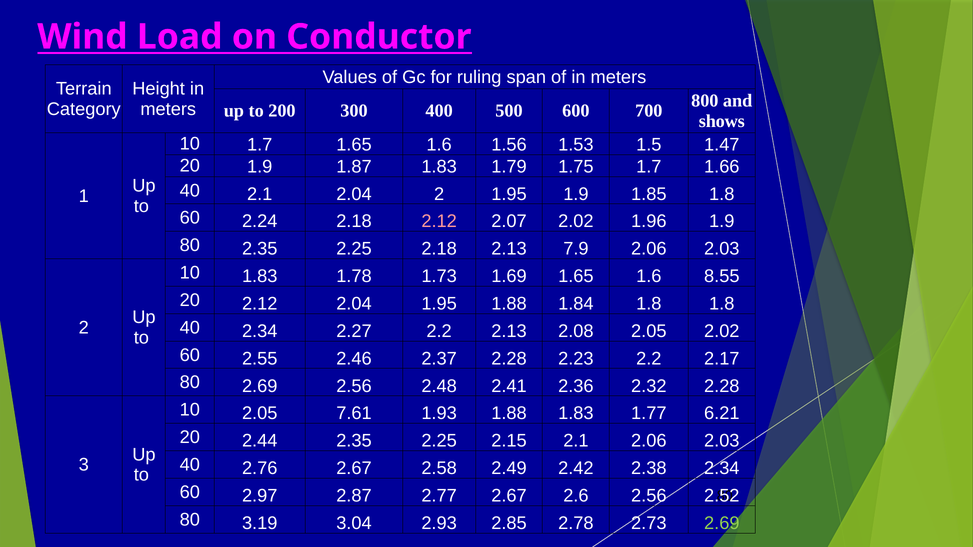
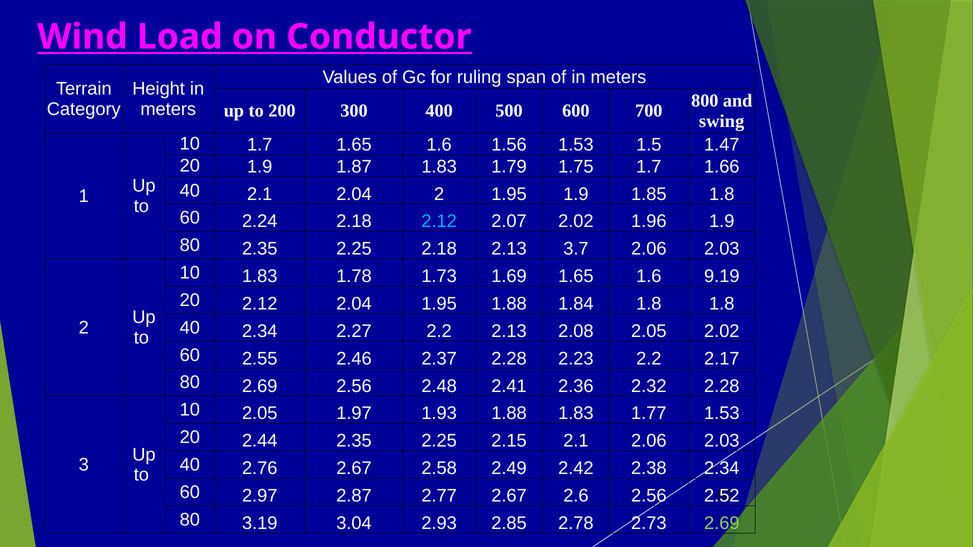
shows: shows -> swing (722, 121)
2.12 colour: pink -> light blue (439, 222)
7.9: 7.9 -> 3.7 (576, 249)
8.55: 8.55 -> 9.19 (722, 276)
7.61: 7.61 -> 1.97 (354, 414)
1.77 6.21: 6.21 -> 1.53 (722, 414)
